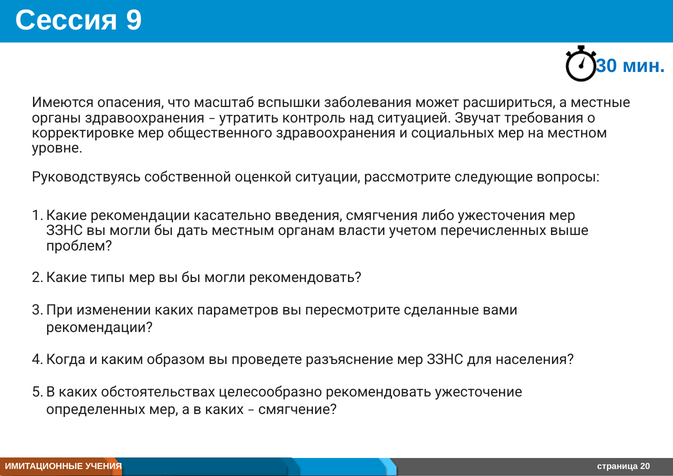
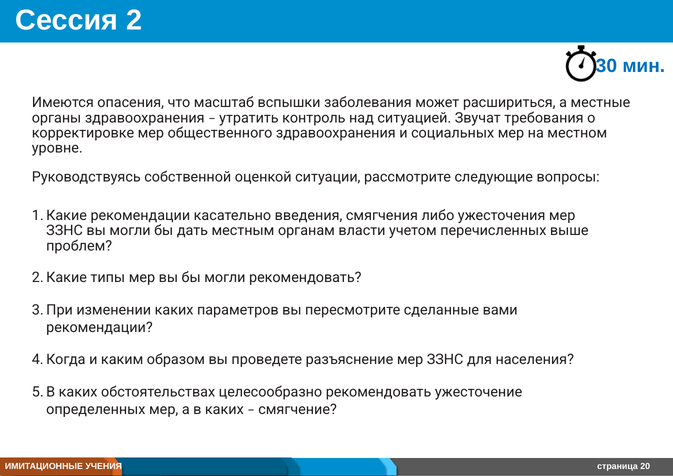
9: 9 -> 2 (134, 20)
